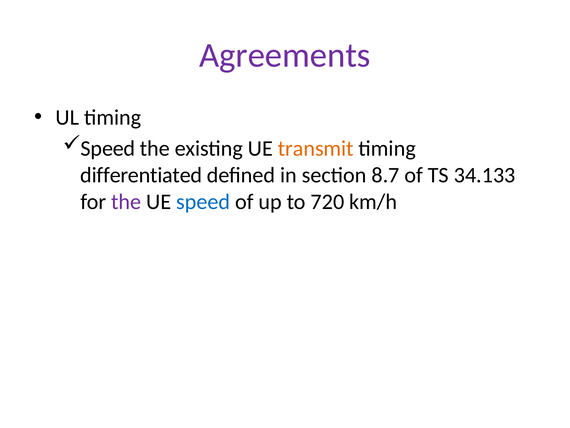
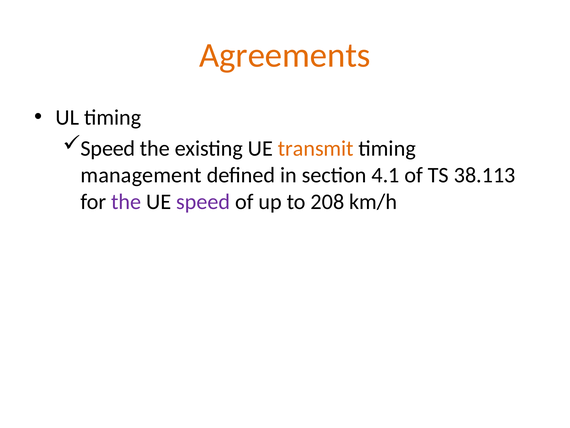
Agreements colour: purple -> orange (285, 55)
differentiated: differentiated -> management (141, 175)
8.7: 8.7 -> 4.1 (385, 175)
34.133: 34.133 -> 38.113 (485, 175)
speed colour: blue -> purple (203, 201)
720: 720 -> 208 (327, 201)
